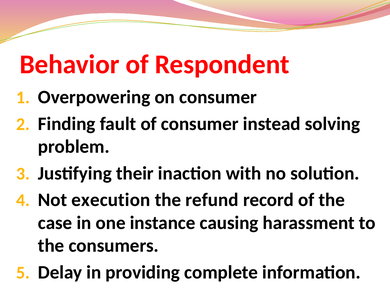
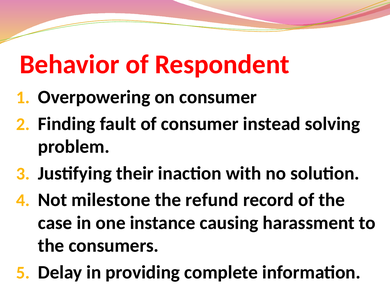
execution: execution -> milestone (111, 200)
